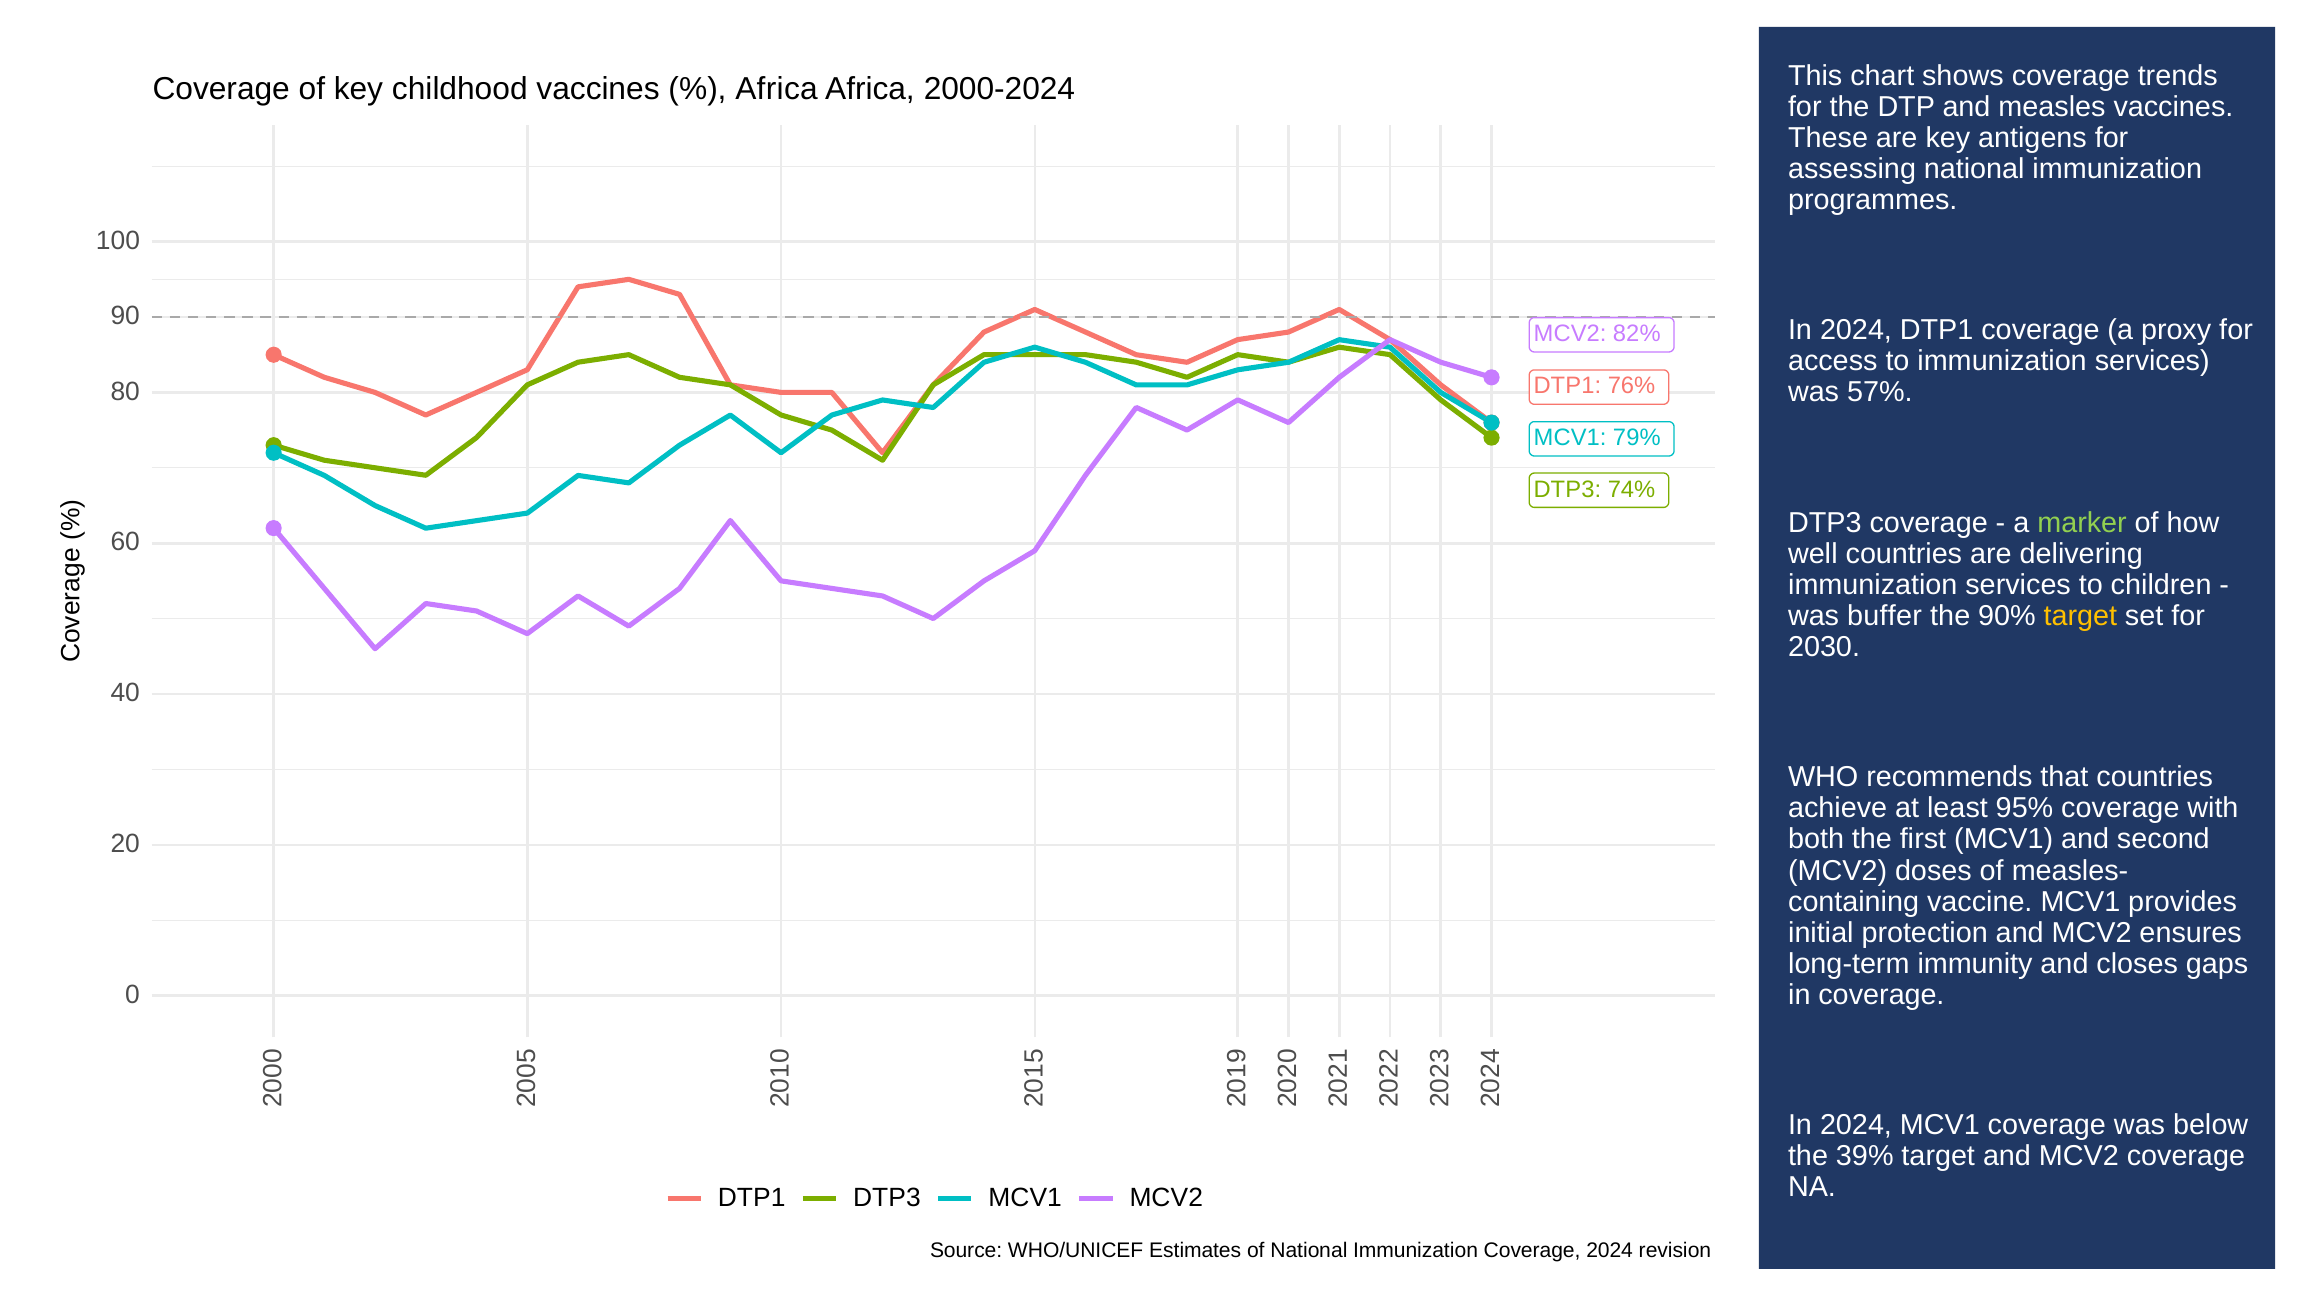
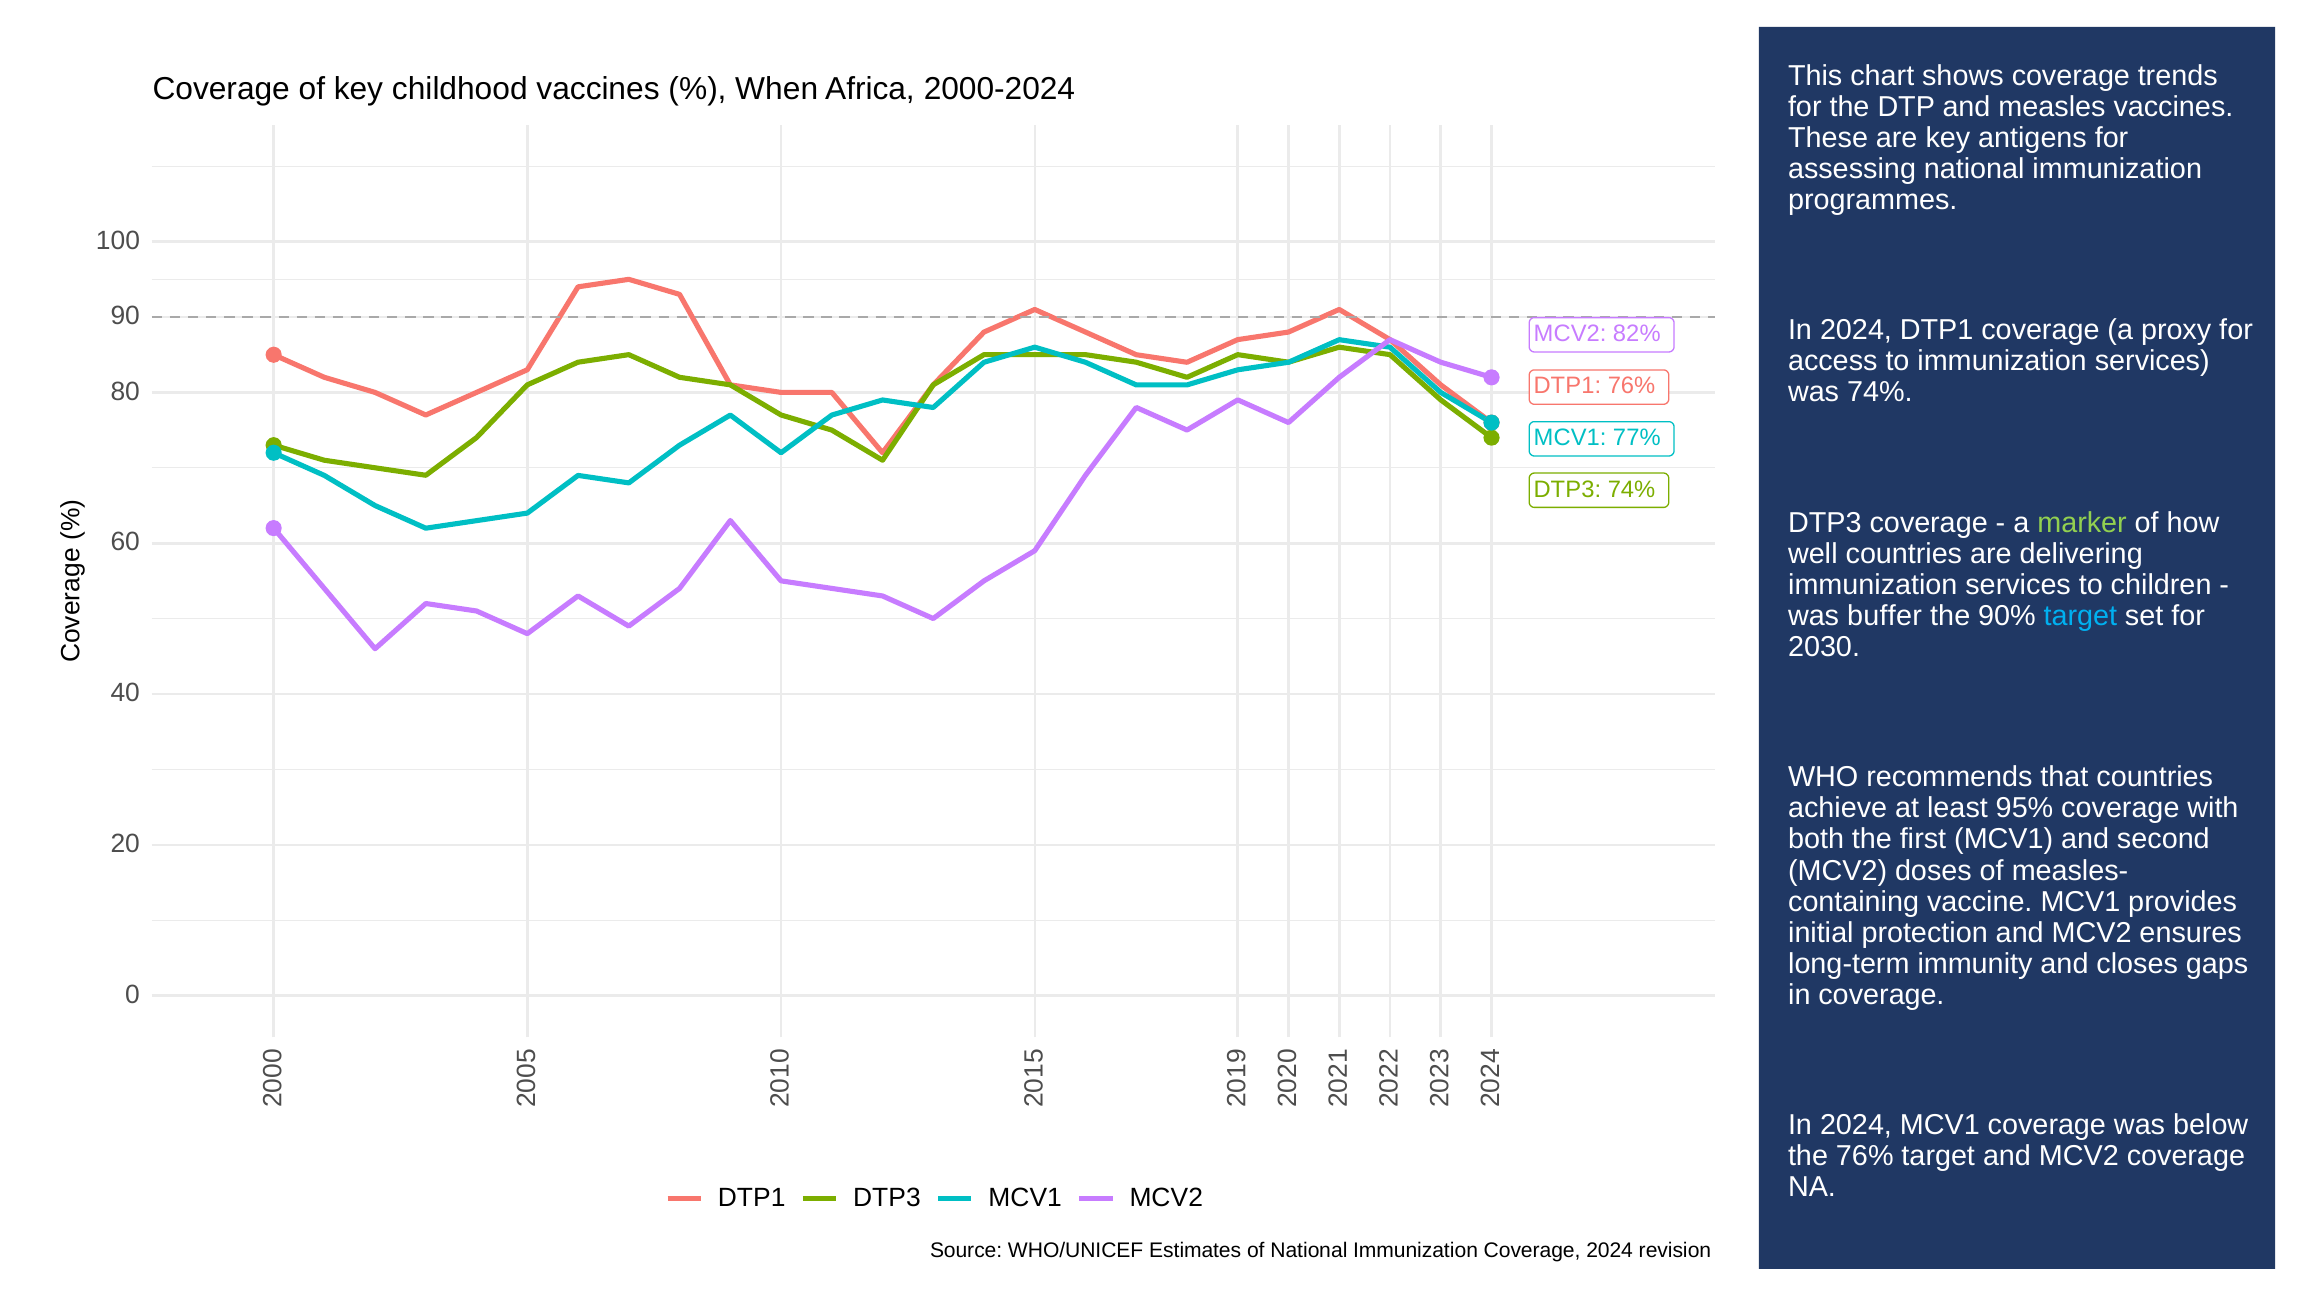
Africa: Africa -> When (777, 89)
was 57%: 57% -> 74% (1880, 392)
79%: 79% -> 77% (1637, 438)
target colour: yellow -> light blue (2080, 616)
the 39%: 39% -> 76% (1865, 1156)
